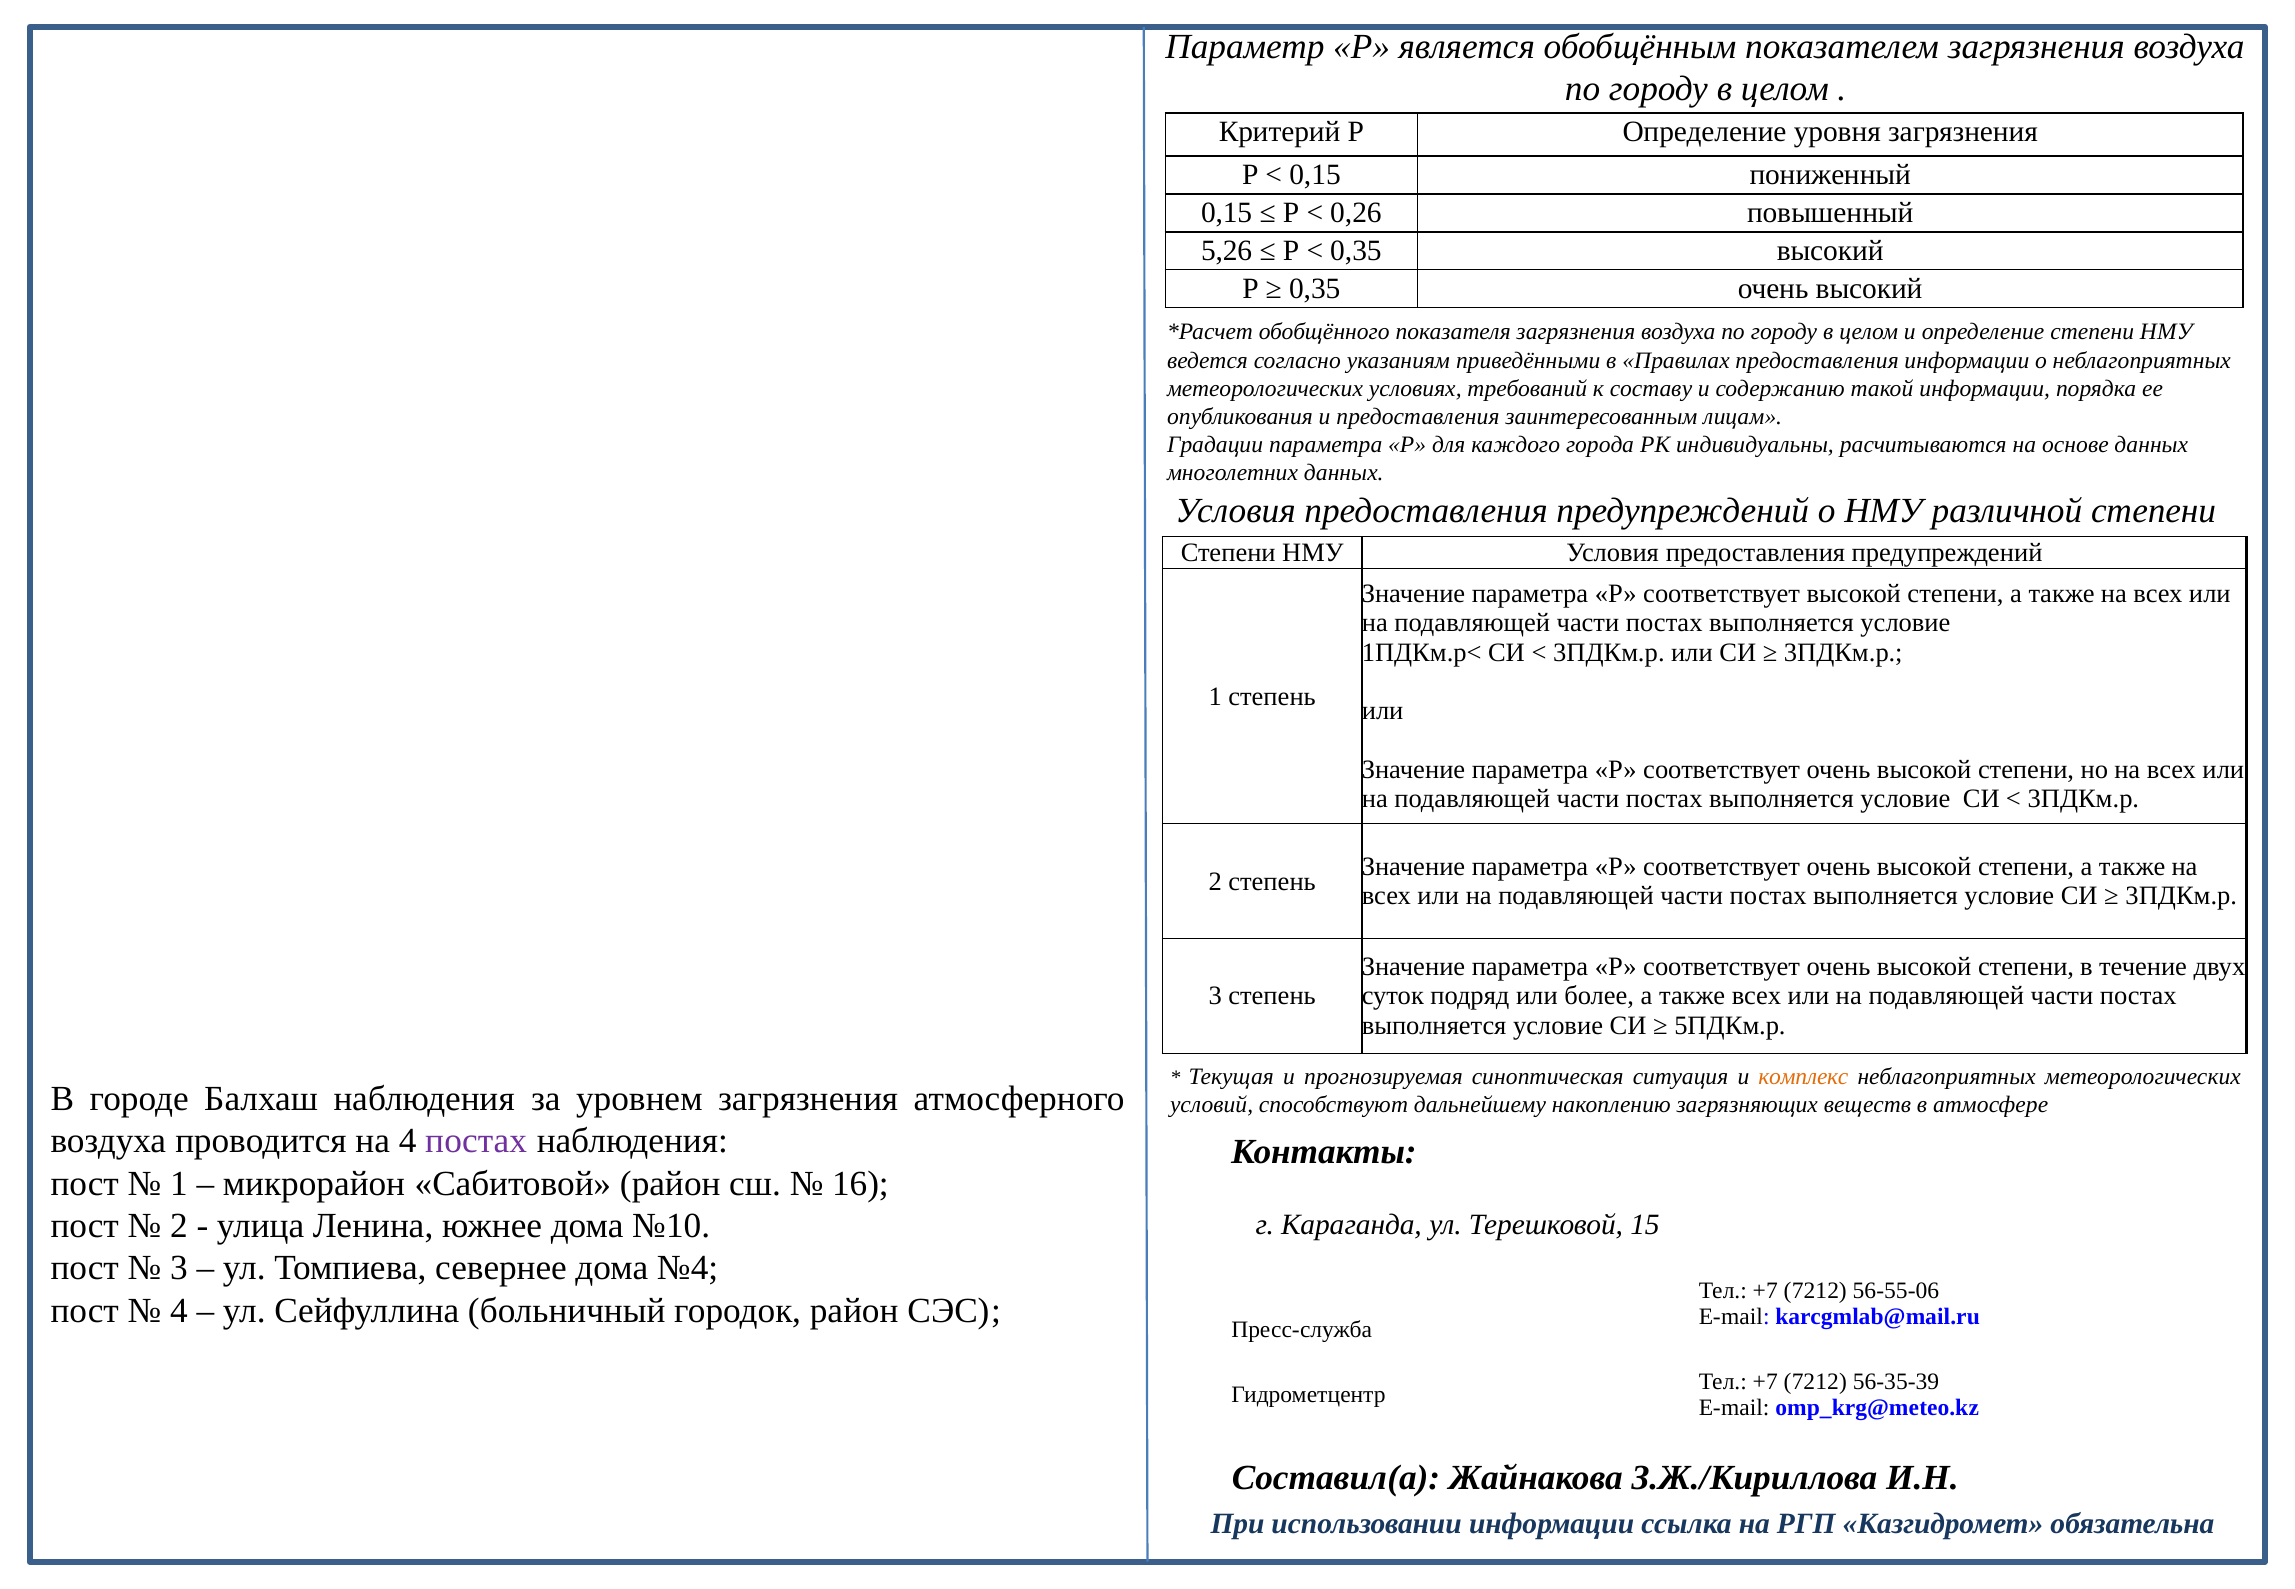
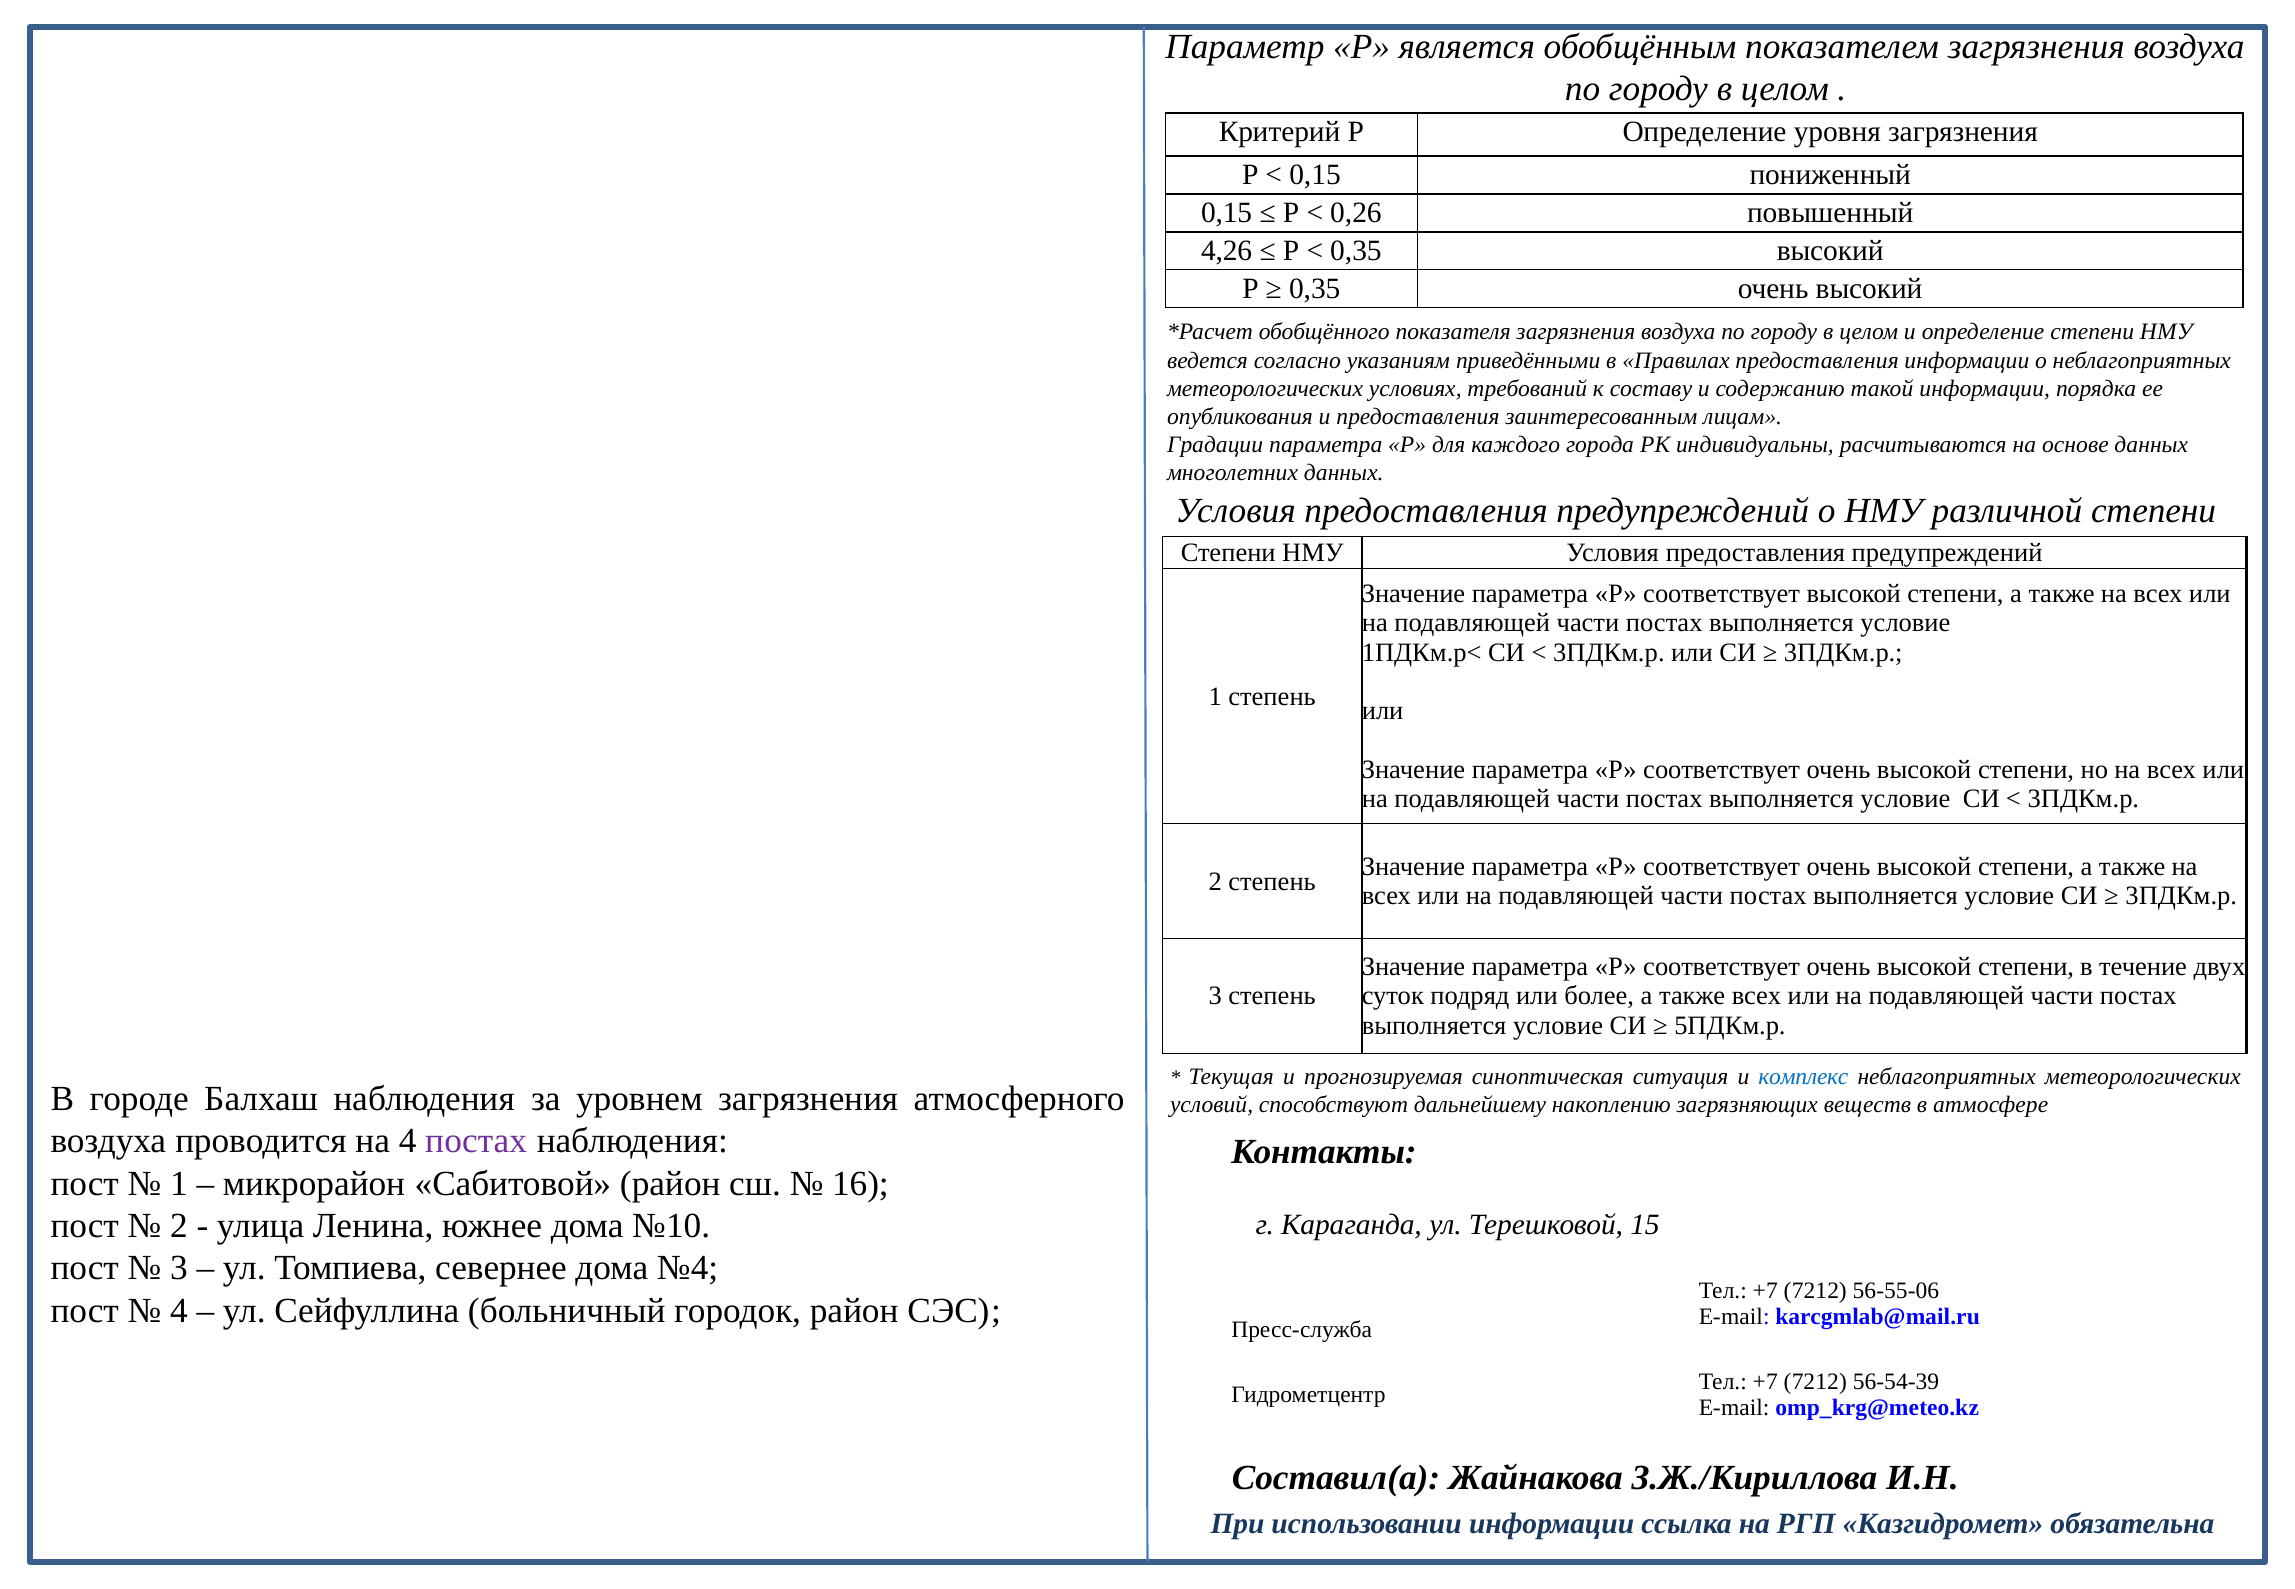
5,26: 5,26 -> 4,26 (1227, 251)
комплекс colour: orange -> blue (1803, 1076)
56-35-39: 56-35-39 -> 56-54-39 (1896, 1382)
